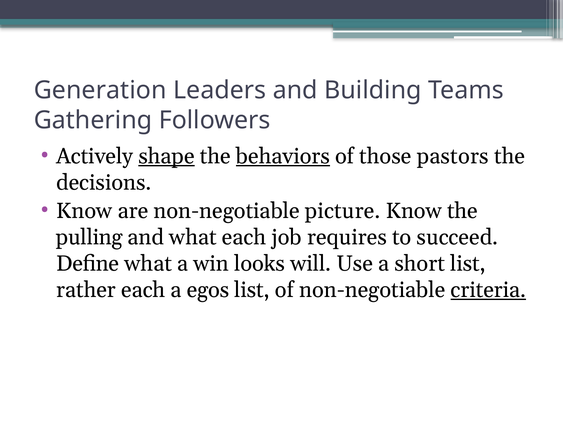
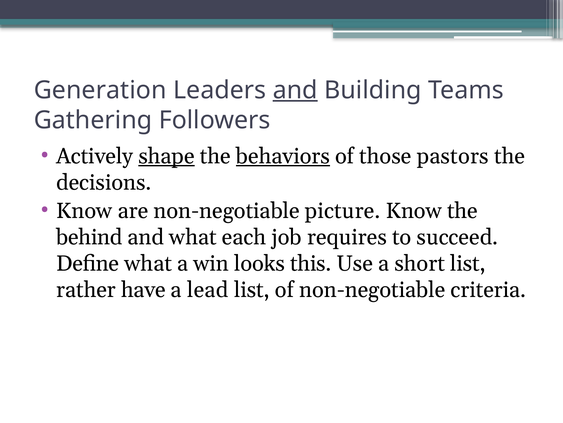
and underline: none -> present (295, 90)
pulling: pulling -> behind (89, 237)
will: will -> this (311, 263)
rather each: each -> have (143, 289)
egos: egos -> lead (208, 289)
criteria underline: present -> none (488, 289)
